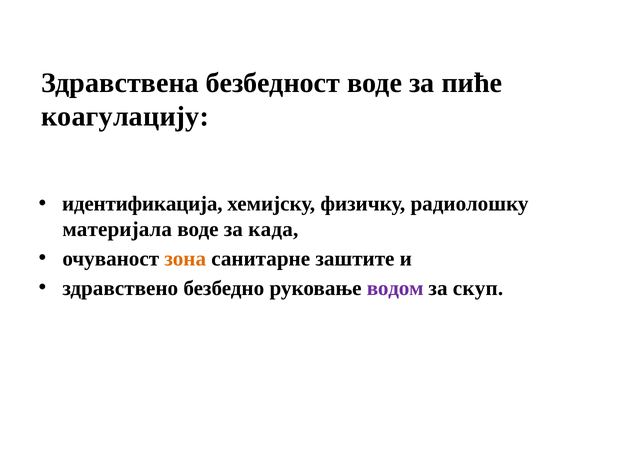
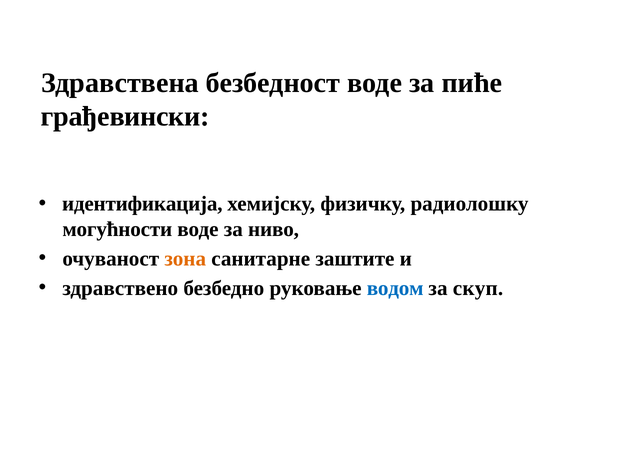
коагулацију: коагулацију -> грађевински (125, 117)
материјала: материјала -> могућности (117, 229)
када: када -> ниво (274, 229)
водом colour: purple -> blue (395, 288)
